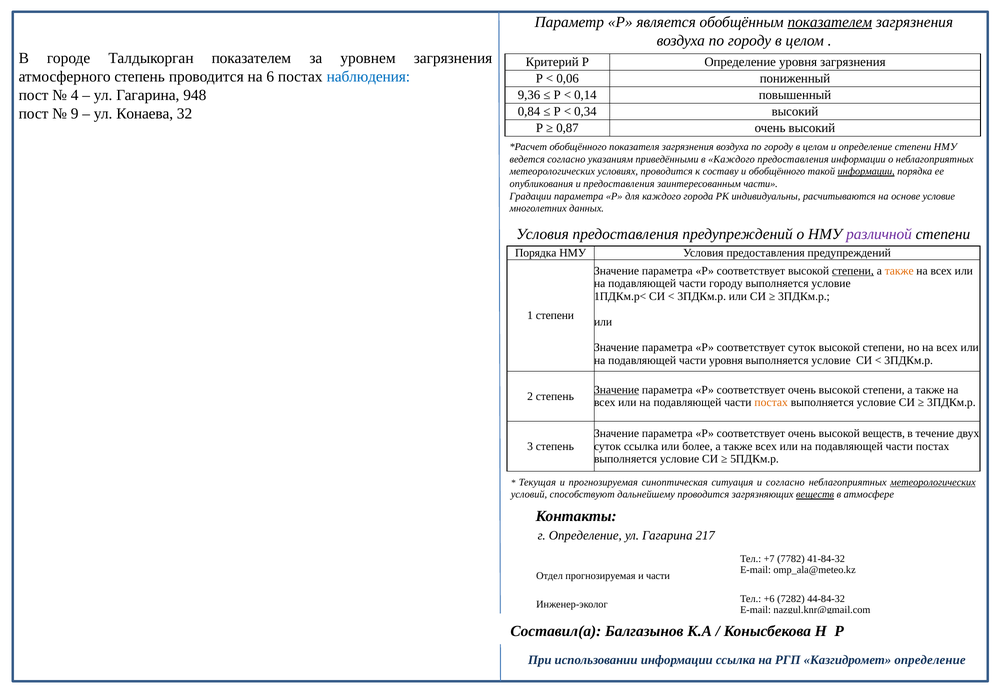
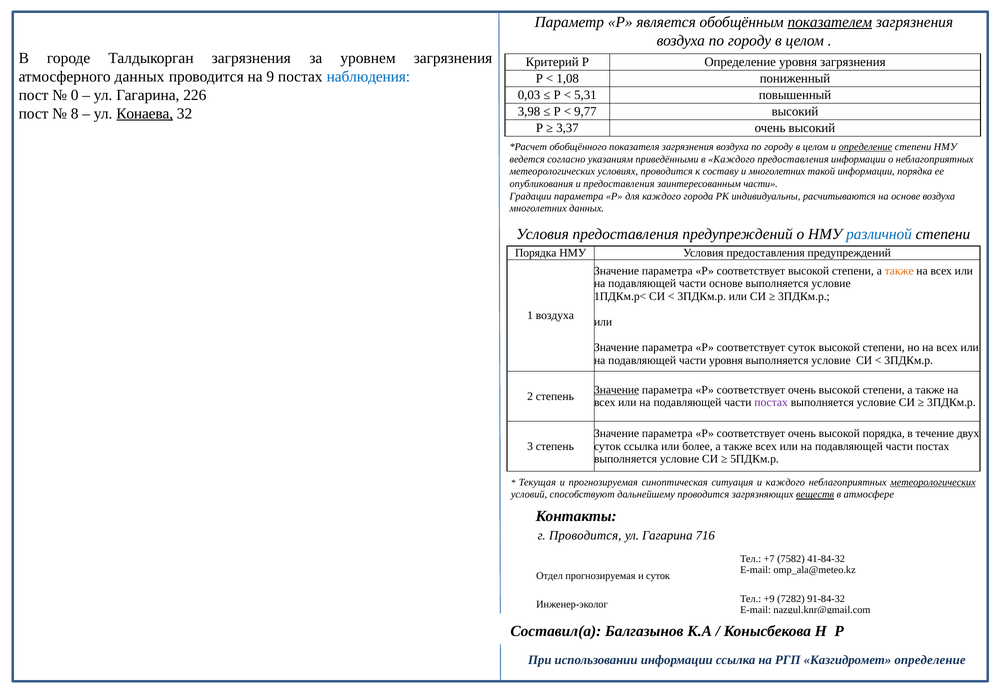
Талдыкорган показателем: показателем -> загрязнения (251, 58)
атмосферного степень: степень -> данных (139, 77)
6: 6 -> 9 (270, 77)
0,06: 0,06 -> 1,08 (568, 78)
4: 4 -> 0 (75, 95)
948: 948 -> 226 (195, 95)
9,36: 9,36 -> 0,03 (529, 95)
0,14: 0,14 -> 5,31 (585, 95)
0,84: 0,84 -> 3,98 (529, 112)
0,34: 0,34 -> 9,77 (585, 112)
9: 9 -> 8 (75, 114)
Конаева underline: none -> present (145, 114)
0,87: 0,87 -> 3,37 (568, 128)
определение underline: none -> present (865, 147)
и обобщённого: обобщённого -> многолетних (777, 172)
информации underline: present -> none (866, 172)
основе условие: условие -> воздуха (939, 196)
различной colour: purple -> blue (879, 234)
степени underline: present -> none (853, 271)
части городу: городу -> основе (726, 284)
1 степени: степени -> воздуха (555, 316)
постах colour: orange -> purple (771, 403)
высокой веществ: веществ -> порядка (884, 434)
и согласно: согласно -> каждого (785, 482)
г Определение: Определение -> Проводится (585, 535)
217: 217 -> 716 (705, 535)
7782: 7782 -> 7582 (791, 559)
и части: части -> суток (658, 576)
+6: +6 -> +9 (769, 599)
44-84-32: 44-84-32 -> 91-84-32 (826, 599)
